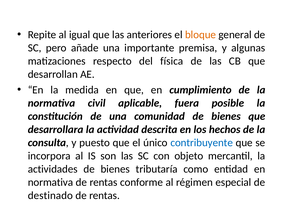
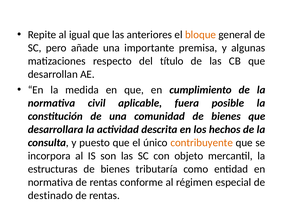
física: física -> título (172, 61)
contribuyente colour: blue -> orange (202, 142)
actividades: actividades -> estructuras (53, 169)
